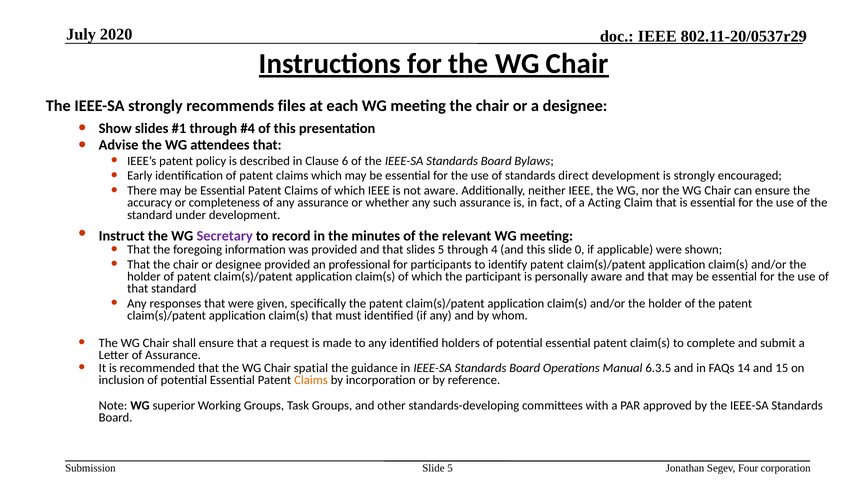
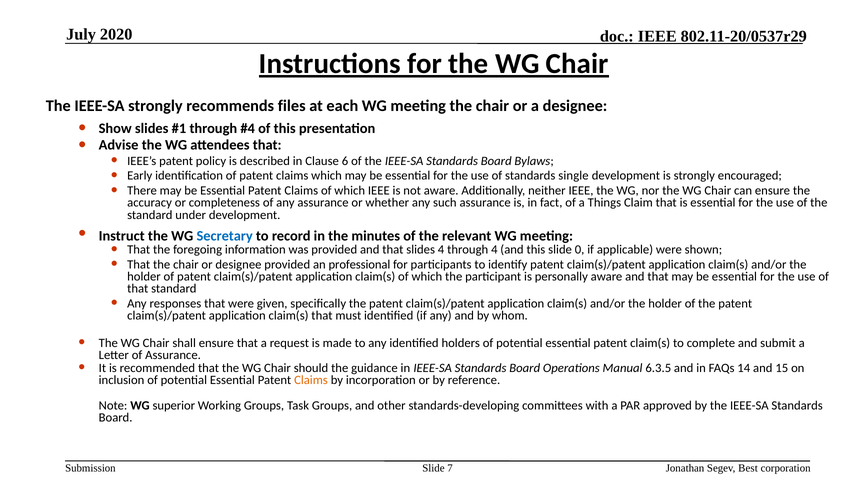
direct: direct -> single (574, 176)
Acting: Acting -> Things (604, 203)
Secretary colour: purple -> blue (225, 236)
slides 5: 5 -> 4 (441, 250)
spatial: spatial -> should (311, 368)
Slide 5: 5 -> 7 (450, 468)
Four: Four -> Best (748, 468)
